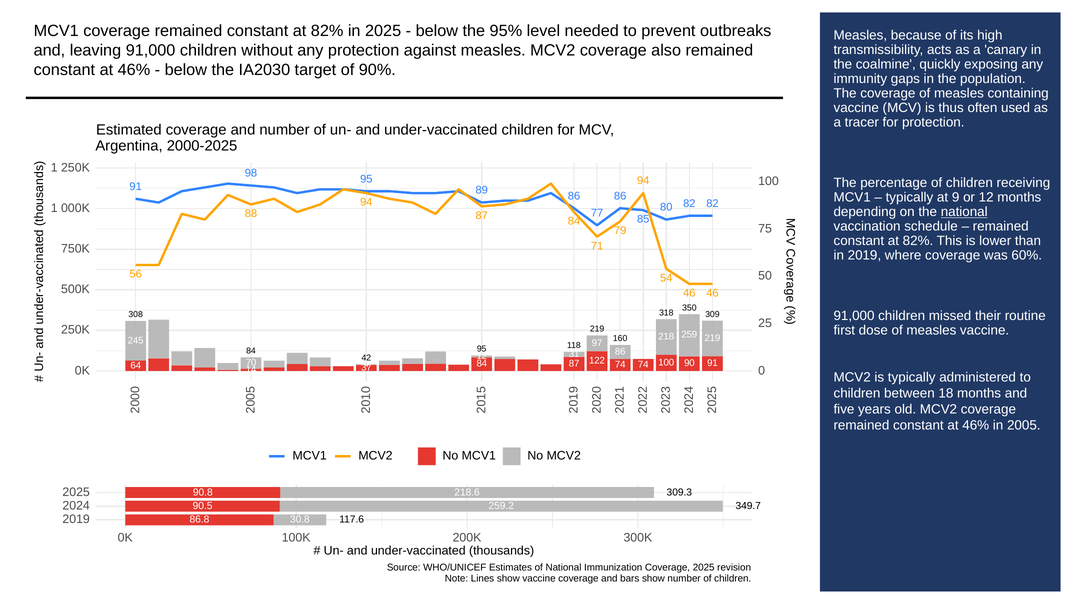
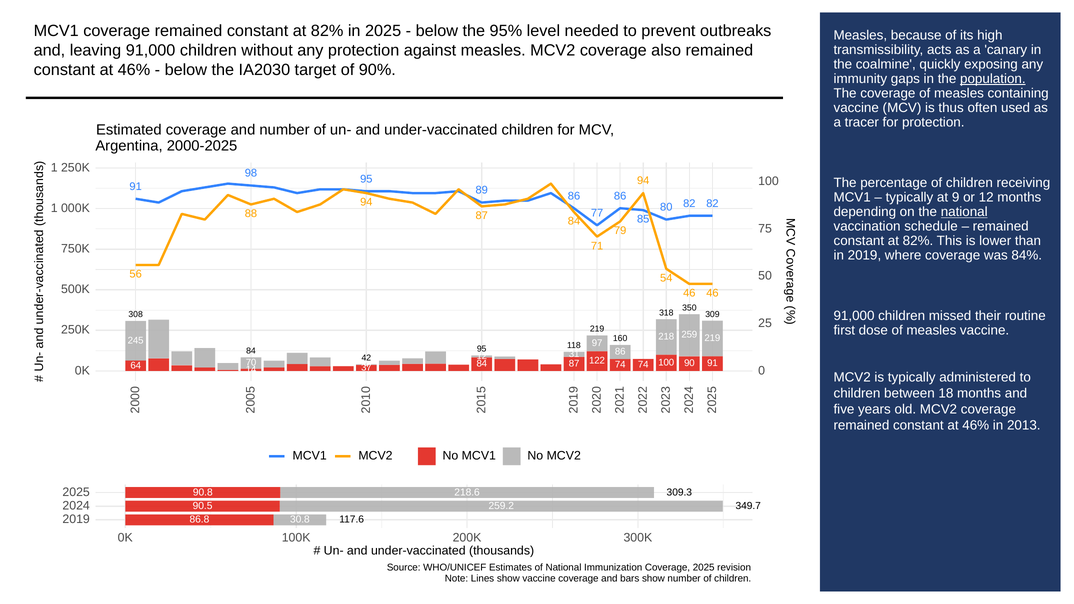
population underline: none -> present (993, 79)
60%: 60% -> 84% (1027, 255)
2005: 2005 -> 2013 (1024, 426)
